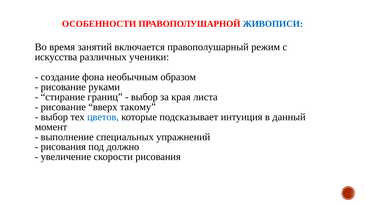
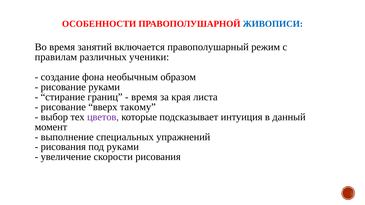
искусства: искусства -> правилам (56, 57)
выбор: выбор -> время (144, 97)
цветов colour: blue -> purple (103, 117)
под должно: должно -> руками (123, 147)
